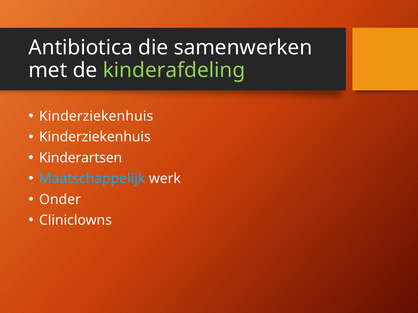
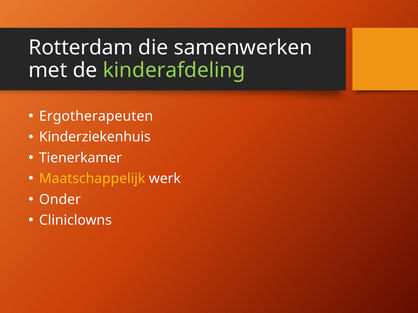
Antibiotica: Antibiotica -> Rotterdam (81, 48)
Kinderziekenhuis: Kinderziekenhuis -> Ergotherapeuten (96, 116)
Kinderartsen: Kinderartsen -> Tienerkamer (81, 158)
Maatschappelijk colour: light blue -> yellow (92, 179)
